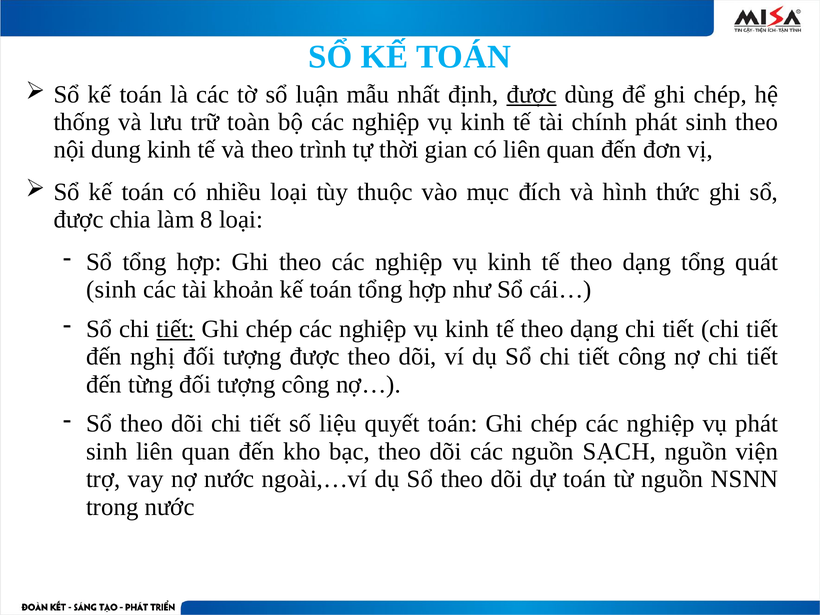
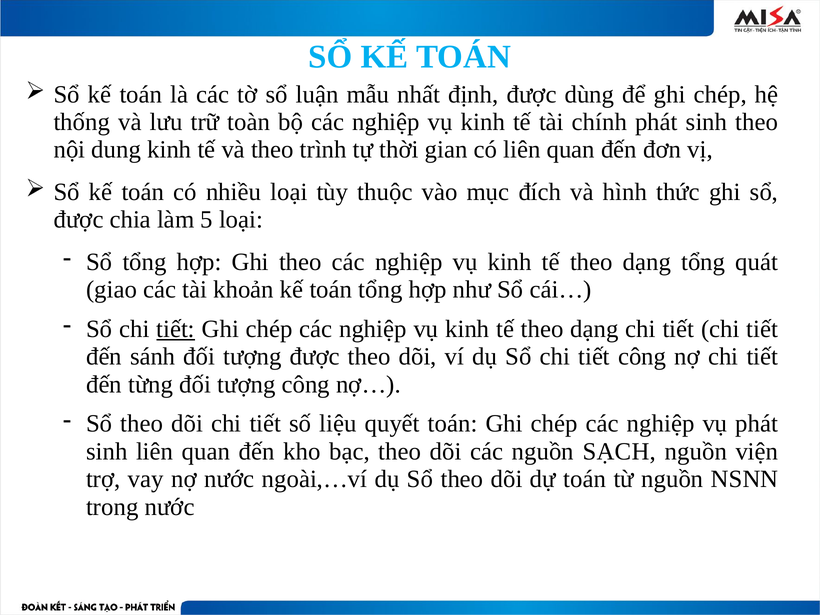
được underline: present -> none (532, 94)
8: 8 -> 5 (207, 220)
sinh: sinh -> giao (112, 290)
nghị: nghị -> sánh (153, 357)
